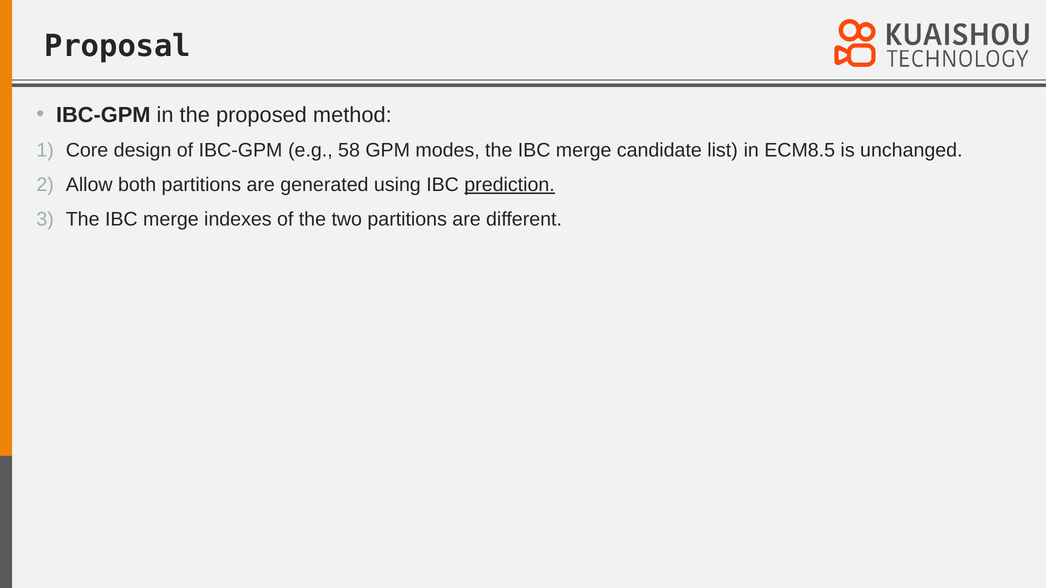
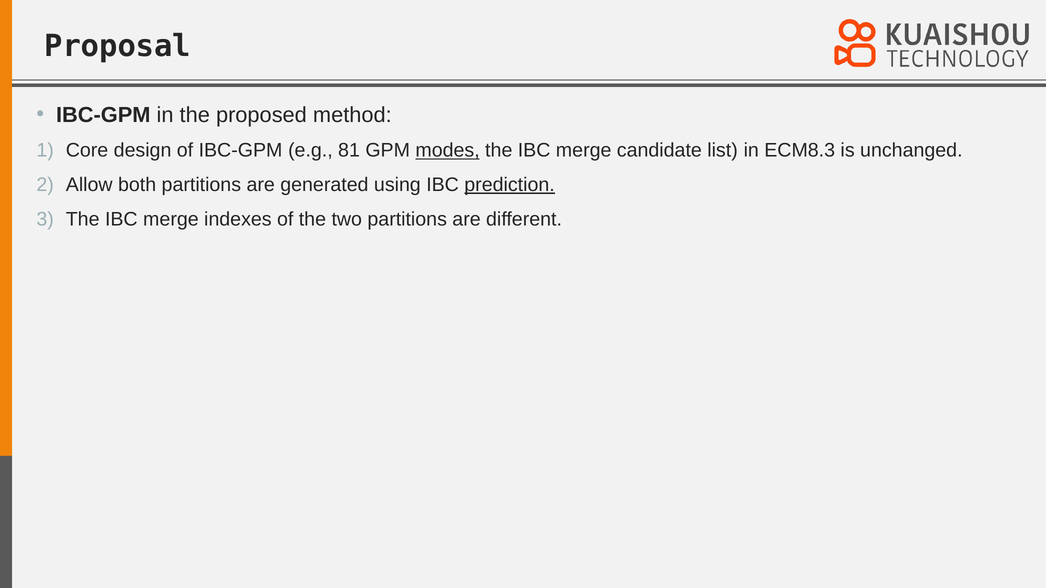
58: 58 -> 81 (349, 151)
modes underline: none -> present (448, 151)
ECM8.5: ECM8.5 -> ECM8.3 (800, 151)
